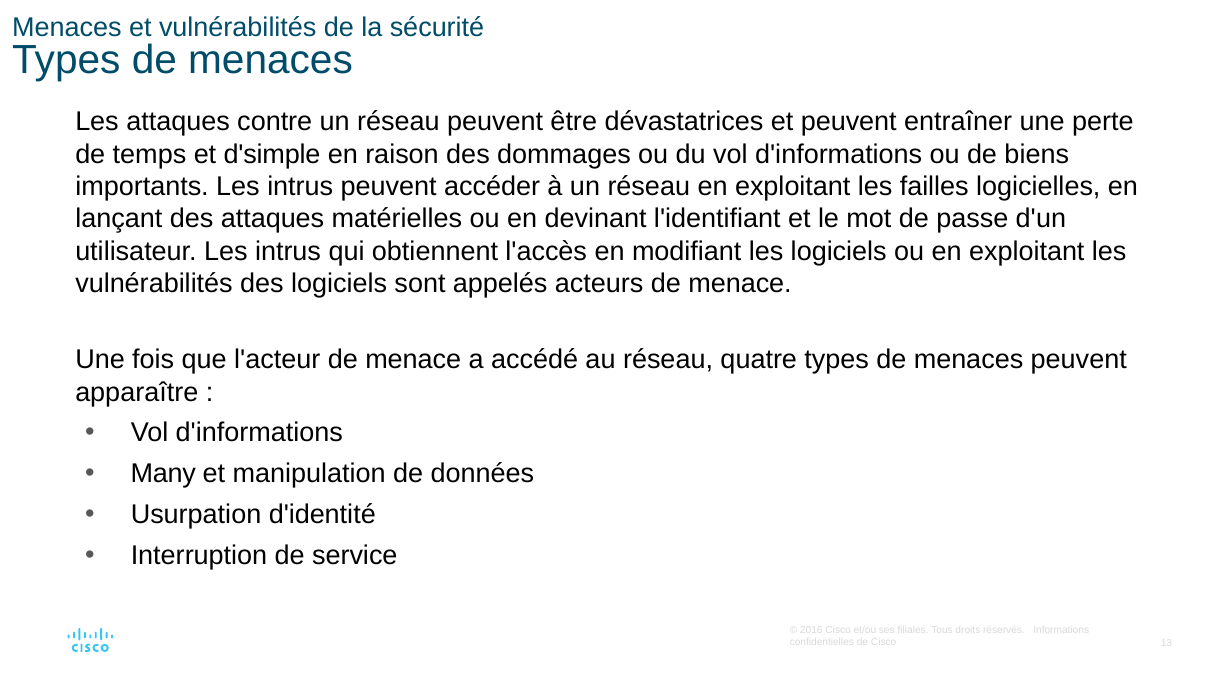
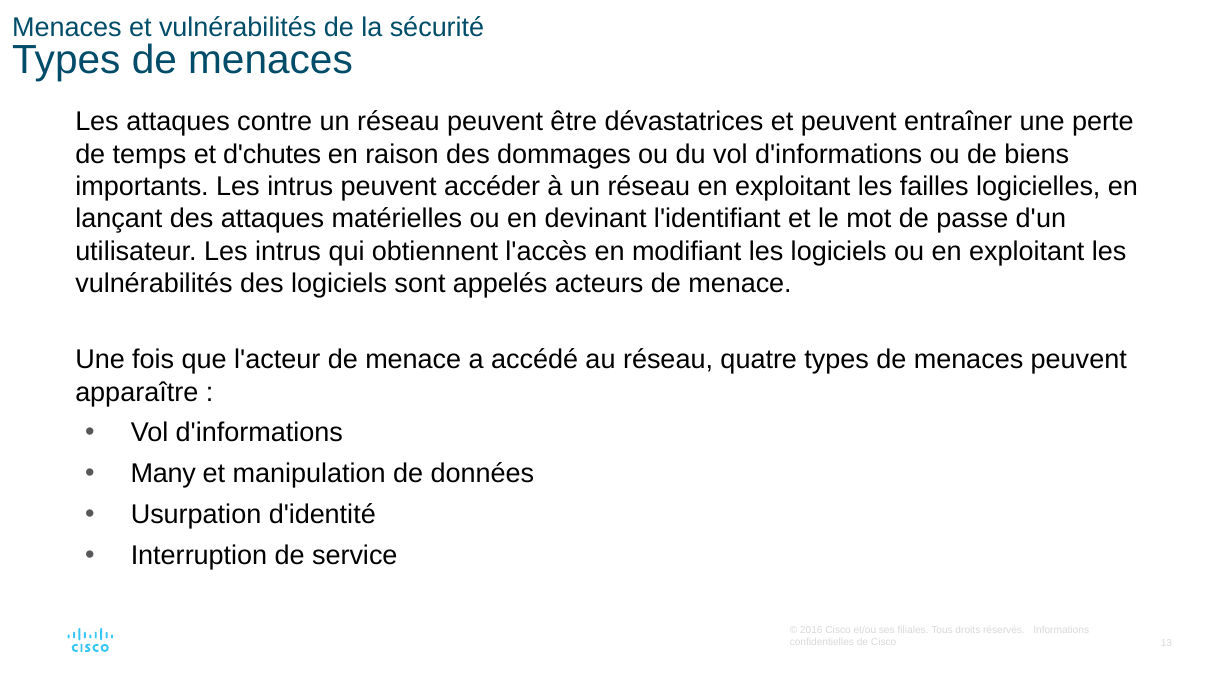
d'simple: d'simple -> d'chutes (272, 154)
